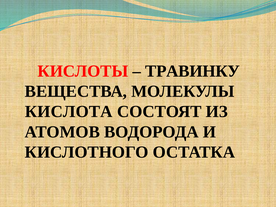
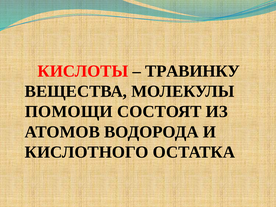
КИСЛОТА: КИСЛОТА -> ПОМОЩИ (69, 112)
